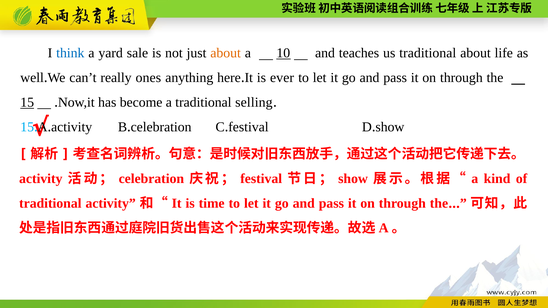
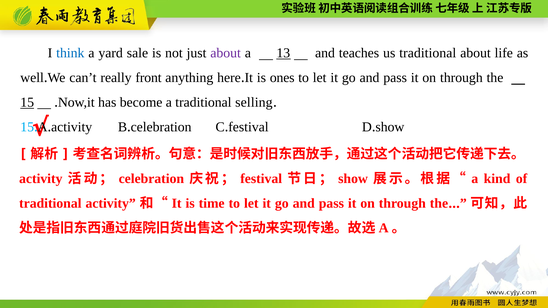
about colour: orange -> purple (226, 53)
10: 10 -> 13 (283, 53)
ones: ones -> front (149, 78)
ever: ever -> ones (282, 78)
